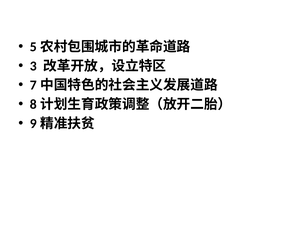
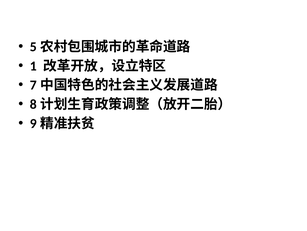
3: 3 -> 1 (33, 66)
